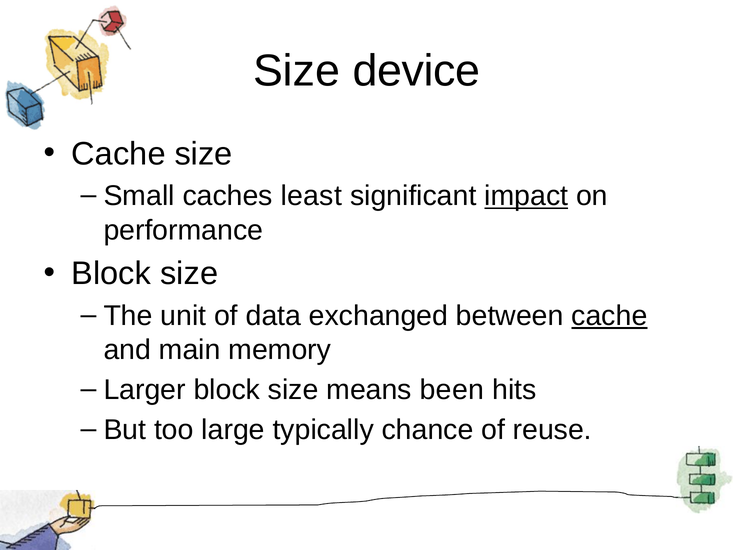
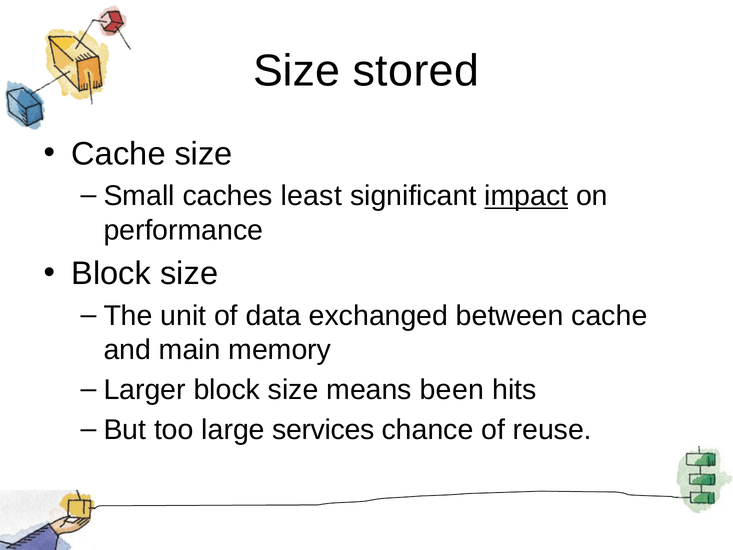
device: device -> stored (416, 71)
cache underline: present -> none (609, 316)
typically: typically -> services (323, 430)
